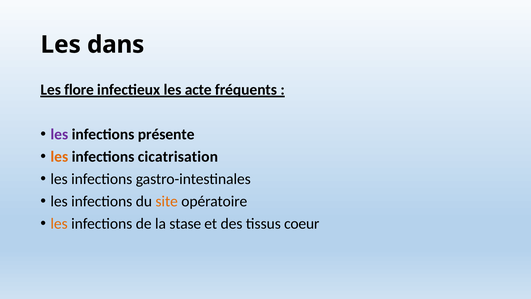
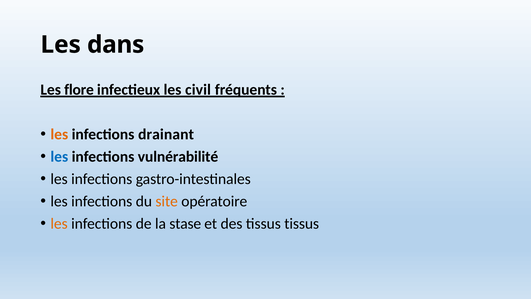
acte: acte -> civil (198, 90)
les colour: purple -> orange (59, 134)
présente: présente -> drainant (166, 134)
les colour: orange -> blue (59, 157)
cicatrisation: cicatrisation -> vulnérabilité (178, 157)
tissus coeur: coeur -> tissus (302, 223)
